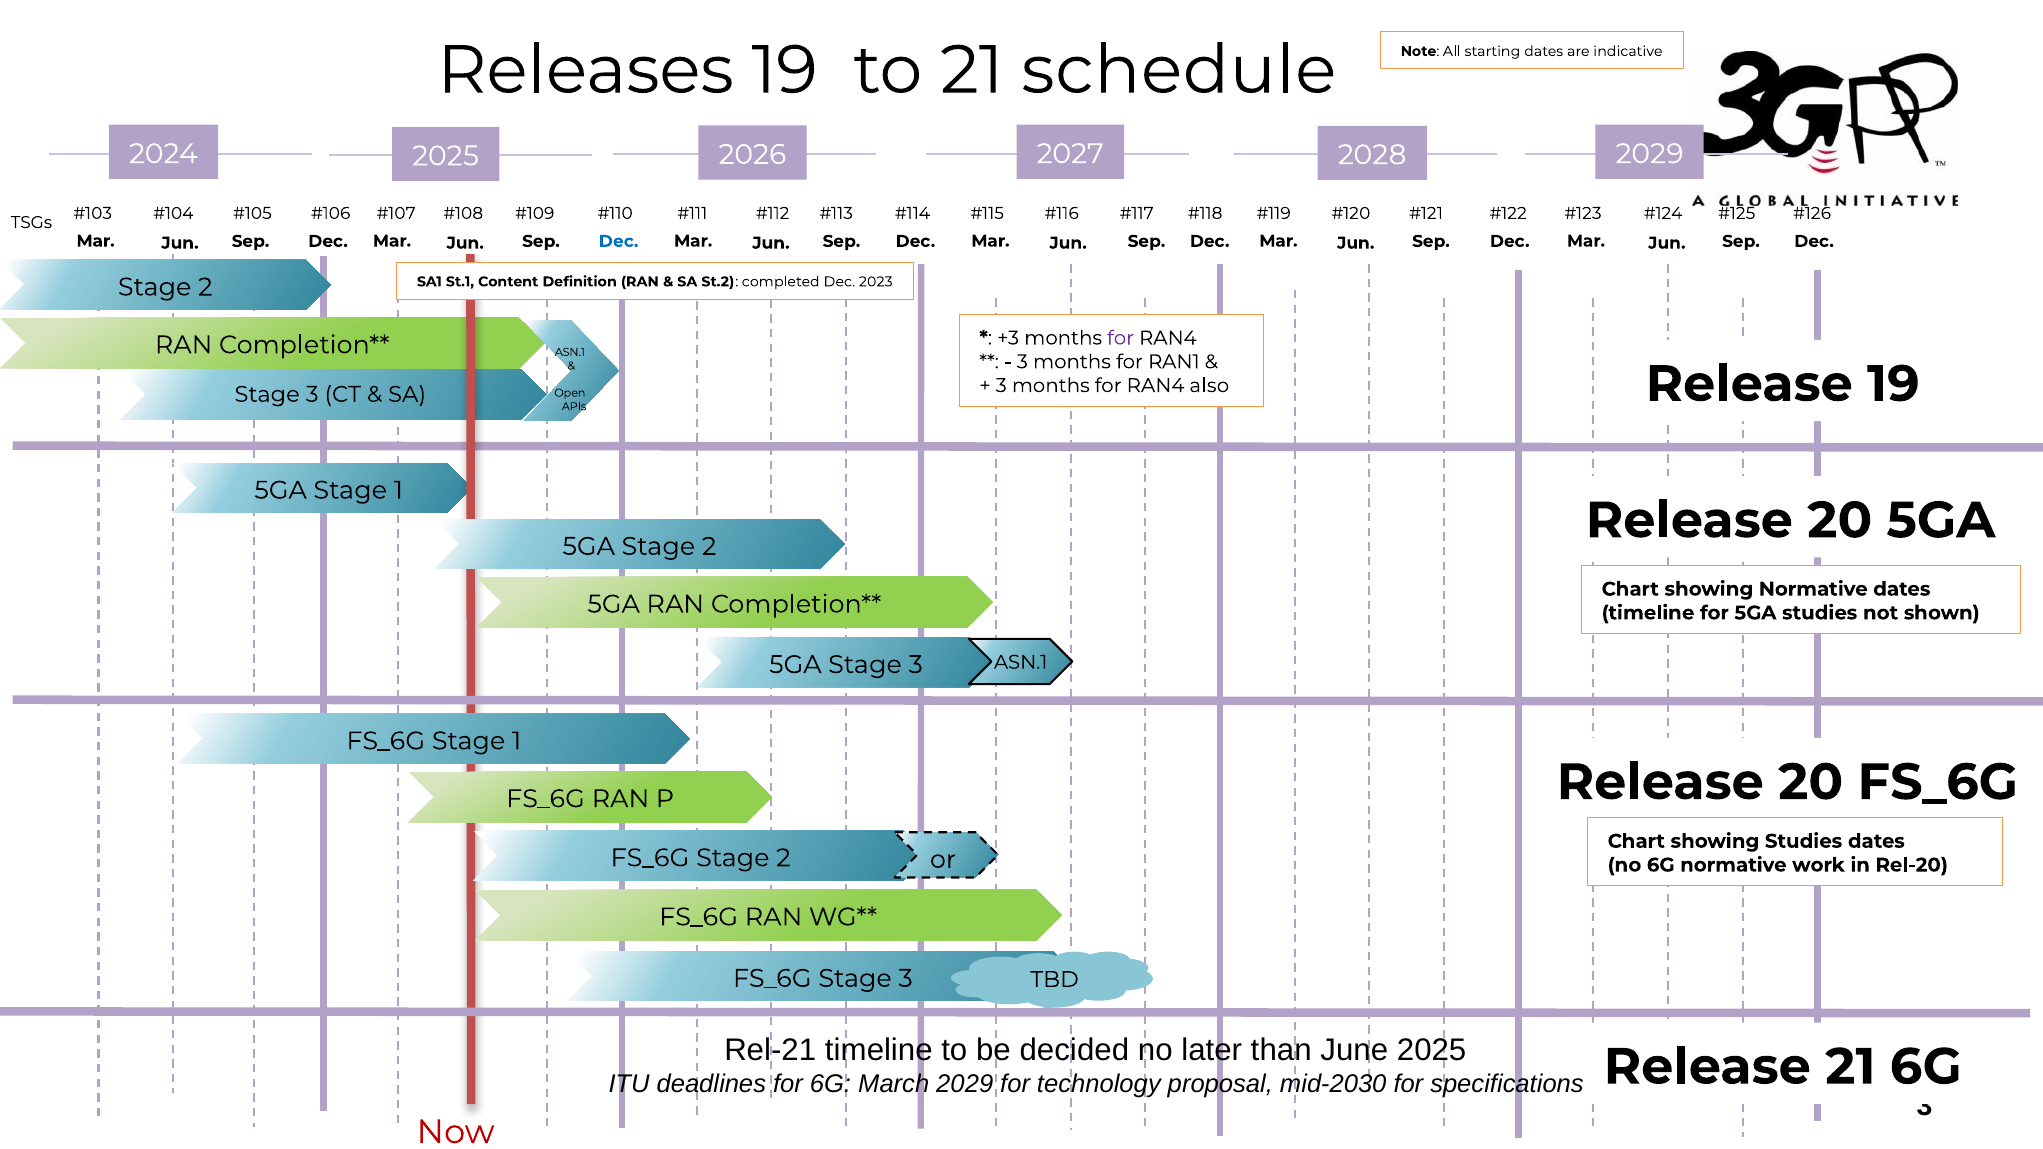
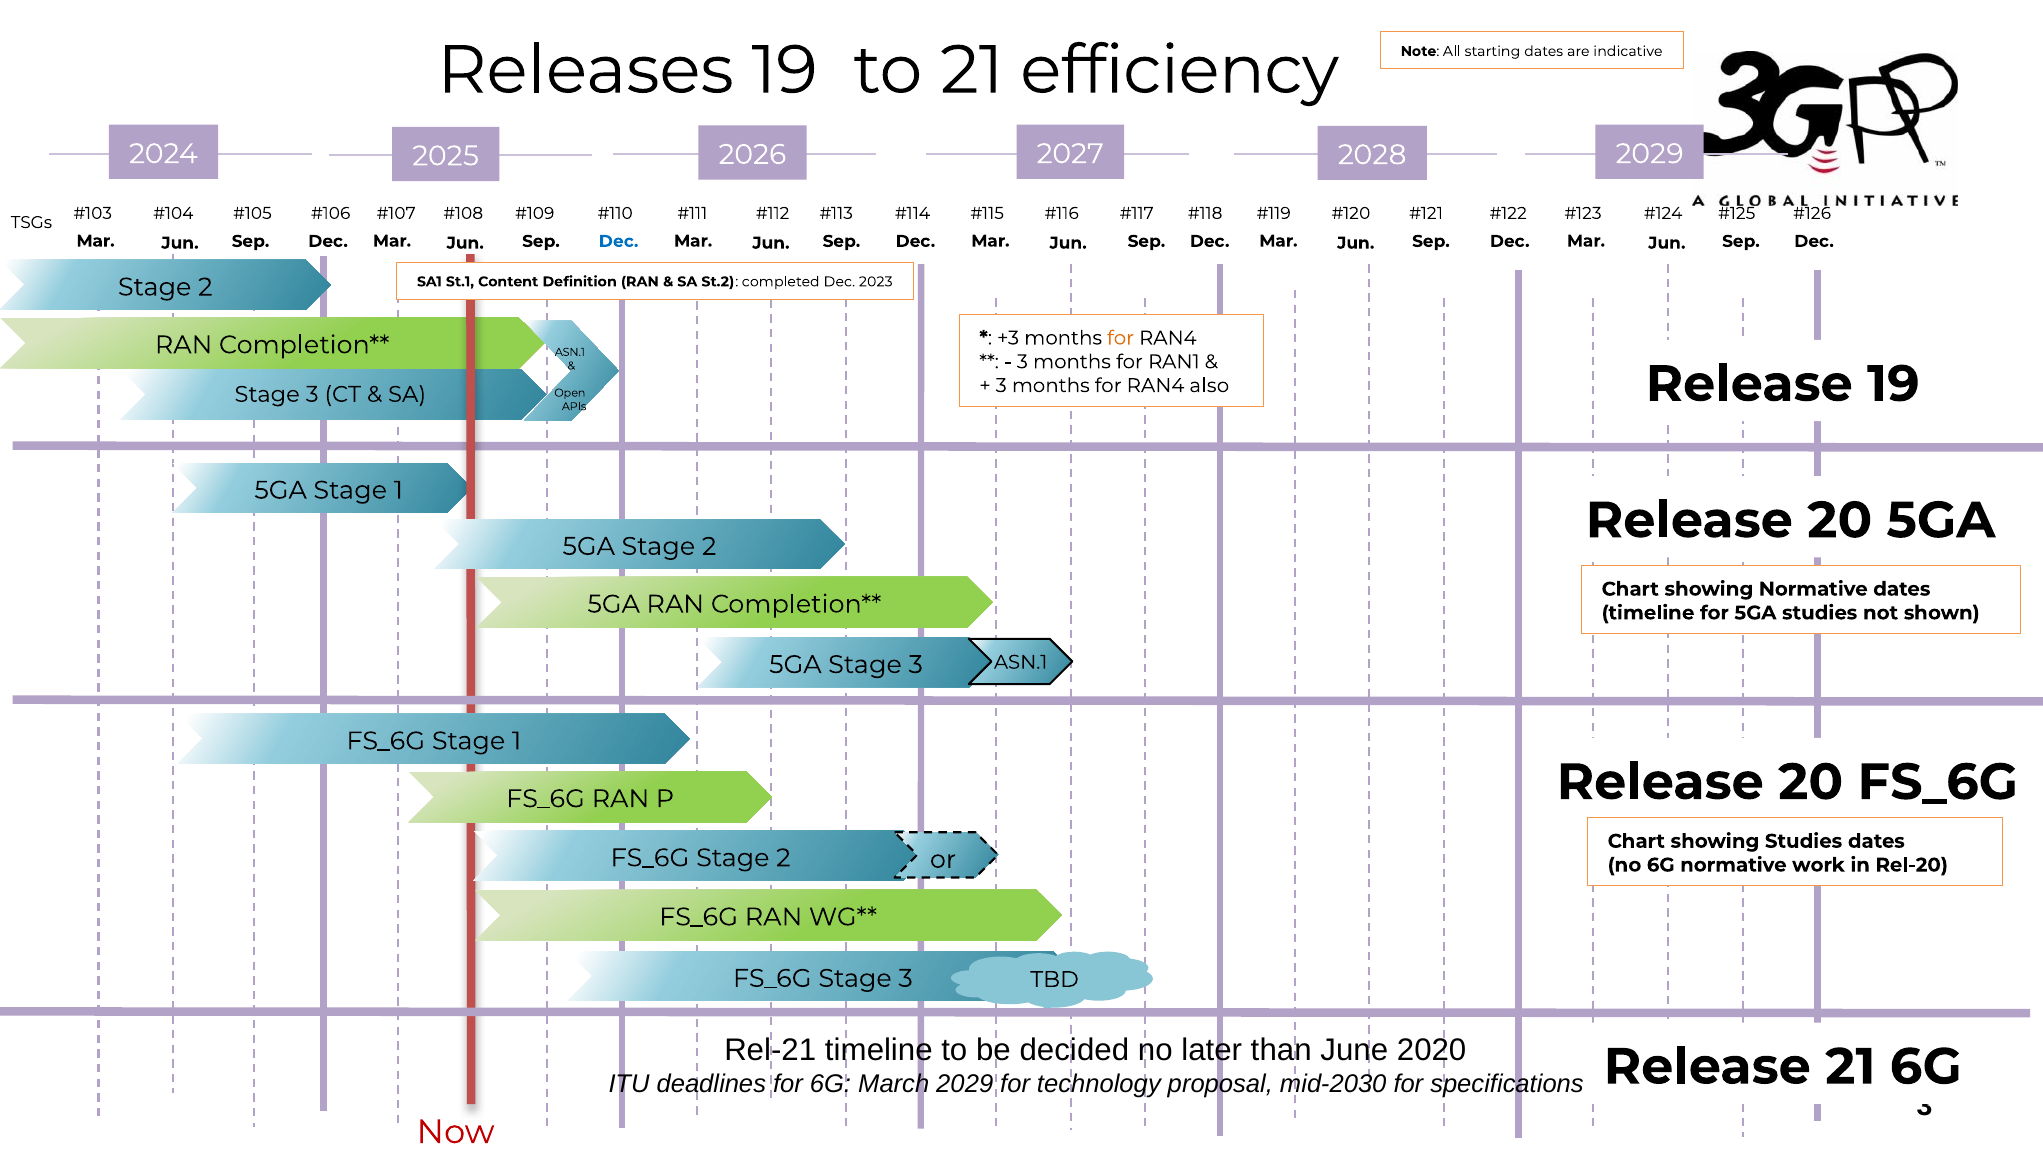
schedule: schedule -> efficiency (1180, 70)
for colour: purple -> orange (1121, 338)
June 2025: 2025 -> 2020 (1432, 1050)
